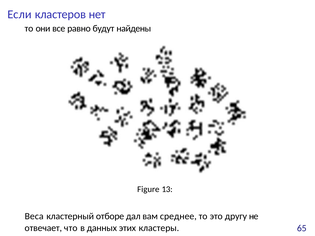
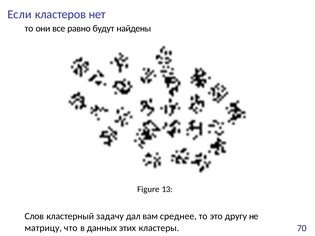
Веса: Веса -> Слов (34, 217)
отборе: отборе -> задачу (110, 217)
отвечает: отвечает -> матрицу (43, 228)
65: 65 -> 70 (302, 229)
